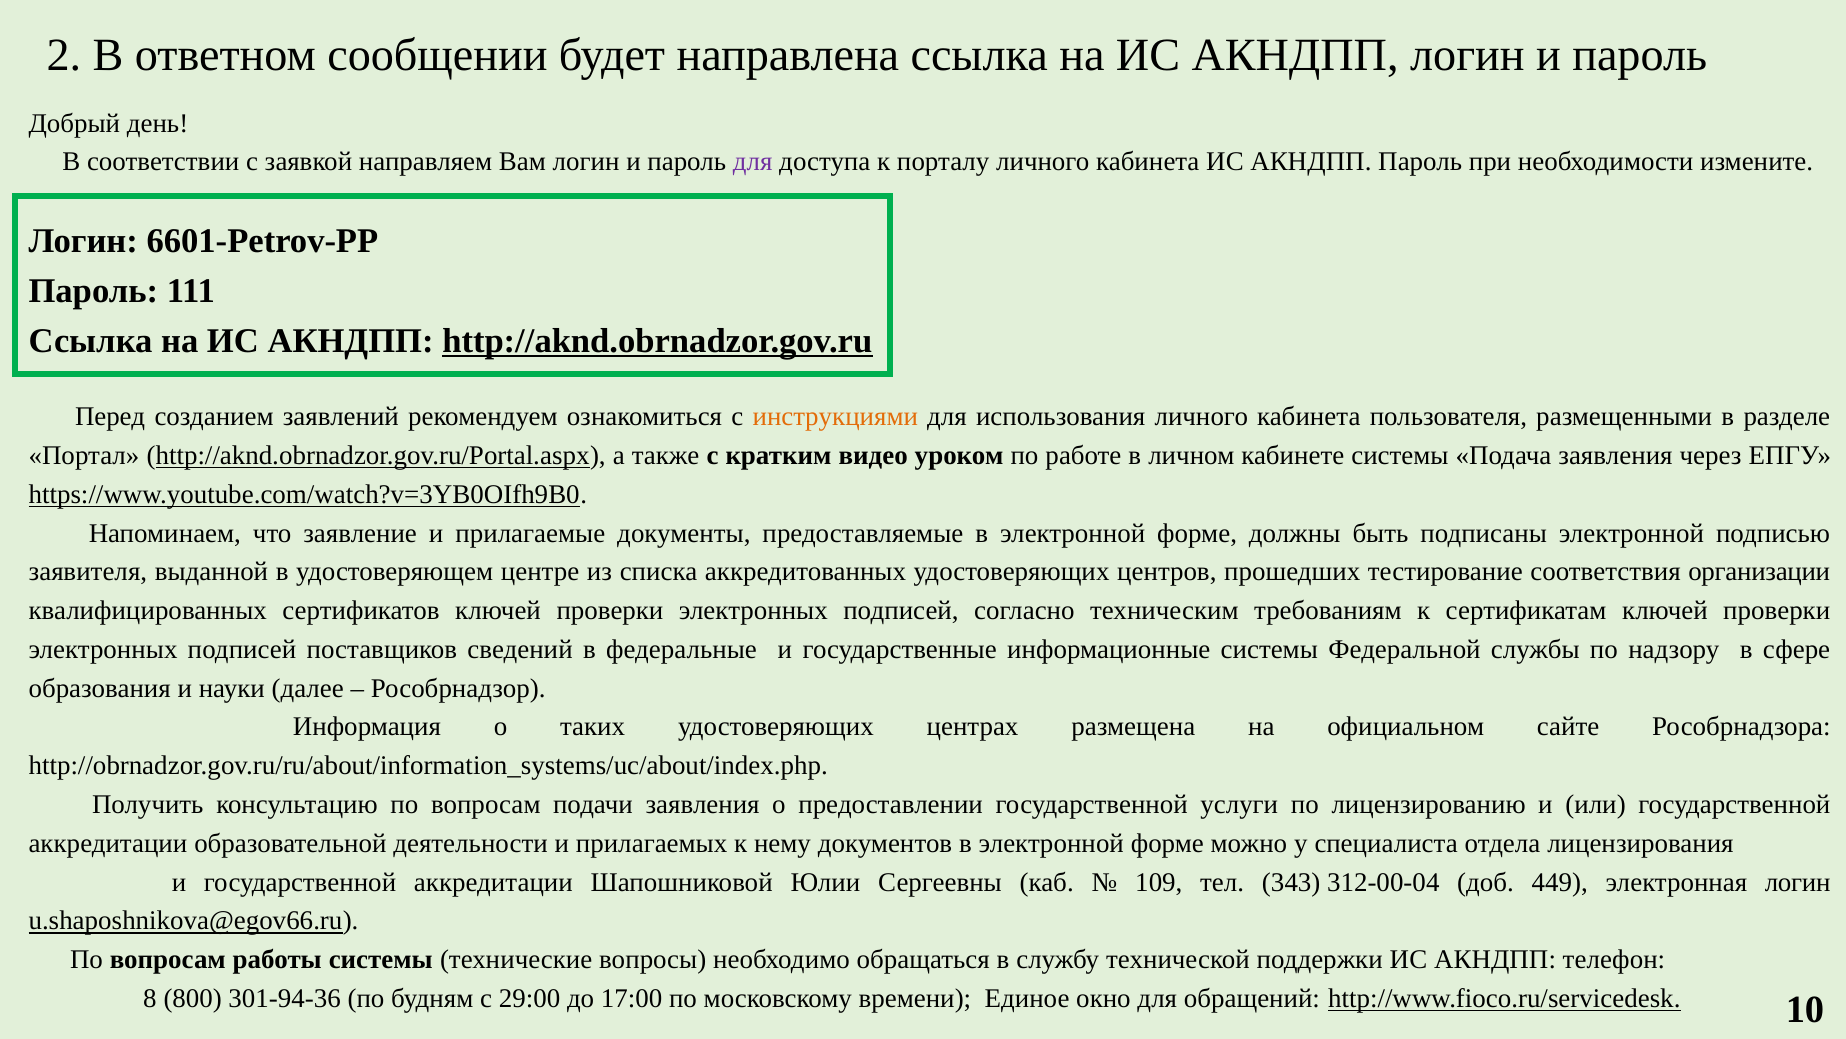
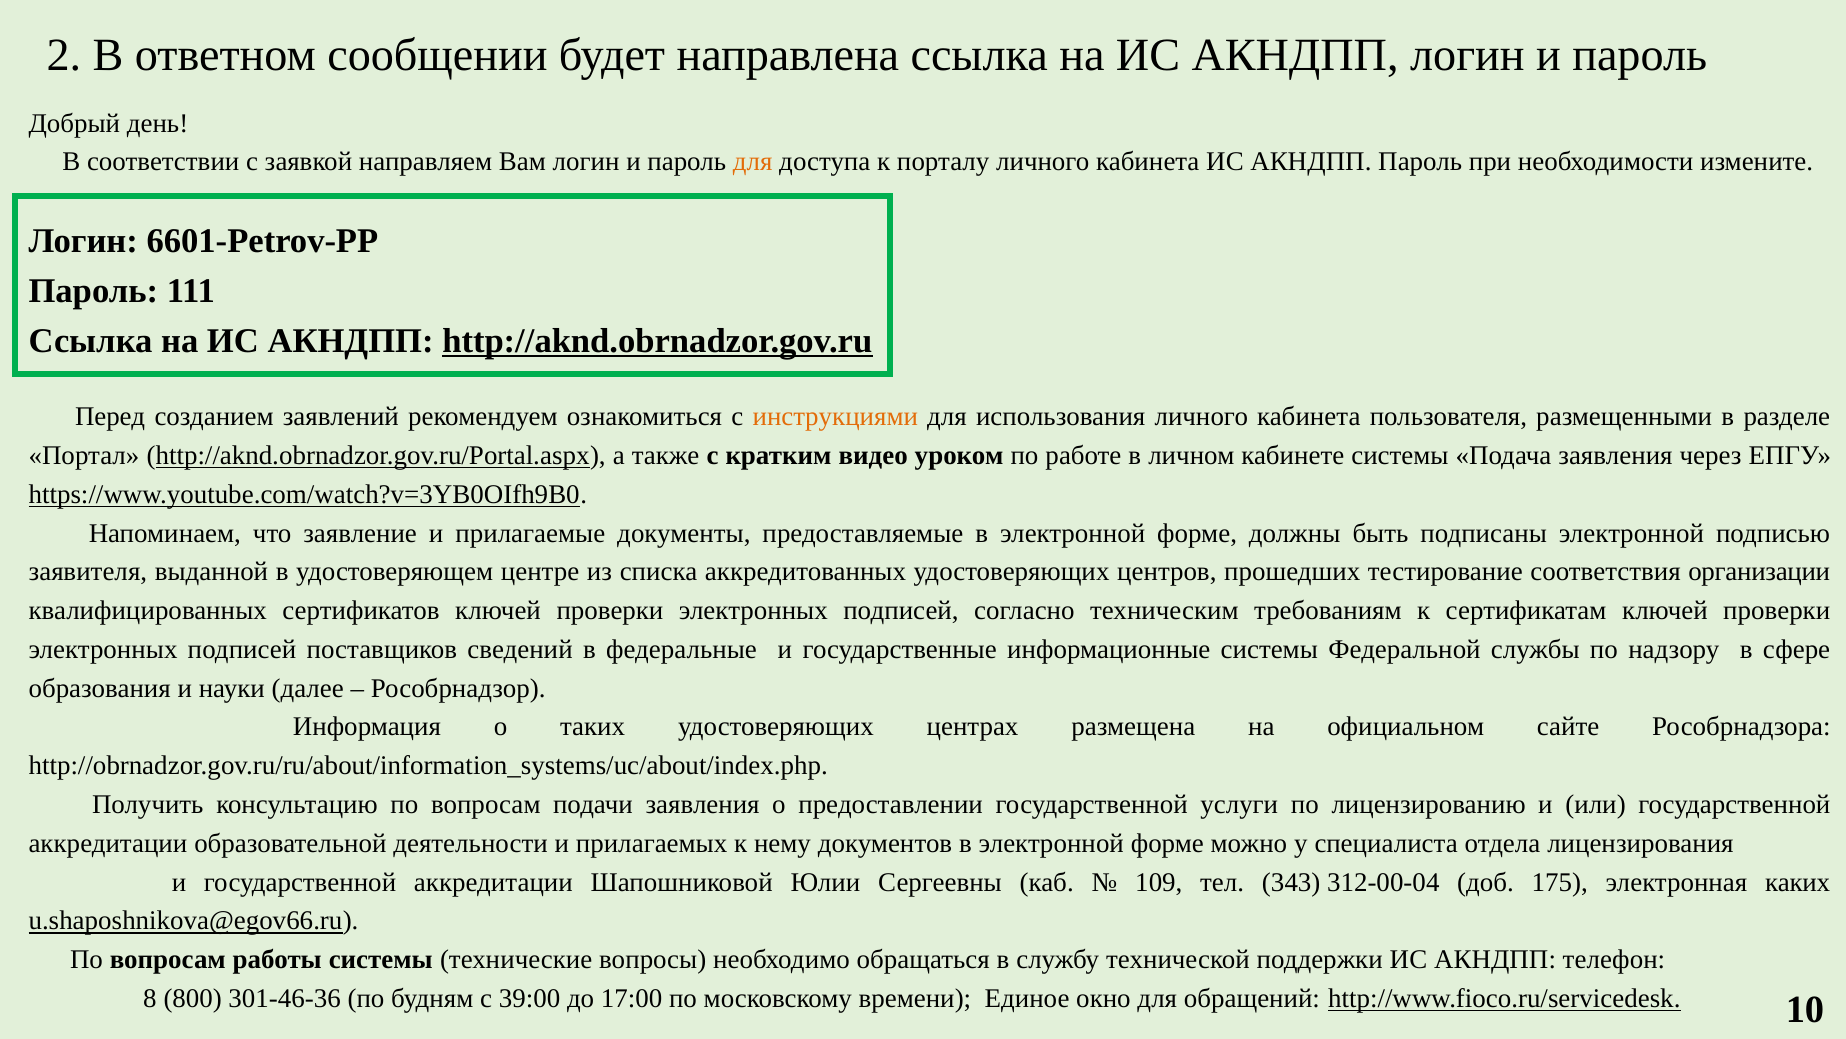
для colour: purple -> orange (753, 162)
449: 449 -> 175 (1560, 882)
электронная логин: логин -> каких (1798, 882)
301-94-36: 301-94-36 -> 301-46-36 (285, 998)
29:00: 29:00 -> 39:00 (530, 998)
